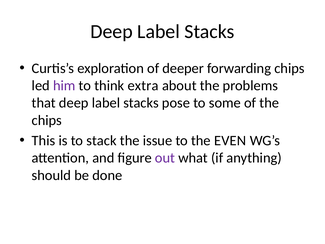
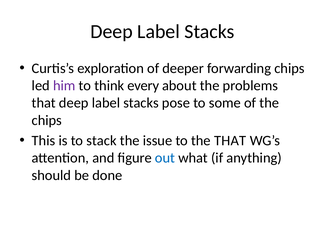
extra: extra -> every (143, 86)
the EVEN: EVEN -> THAT (230, 140)
out colour: purple -> blue (165, 158)
